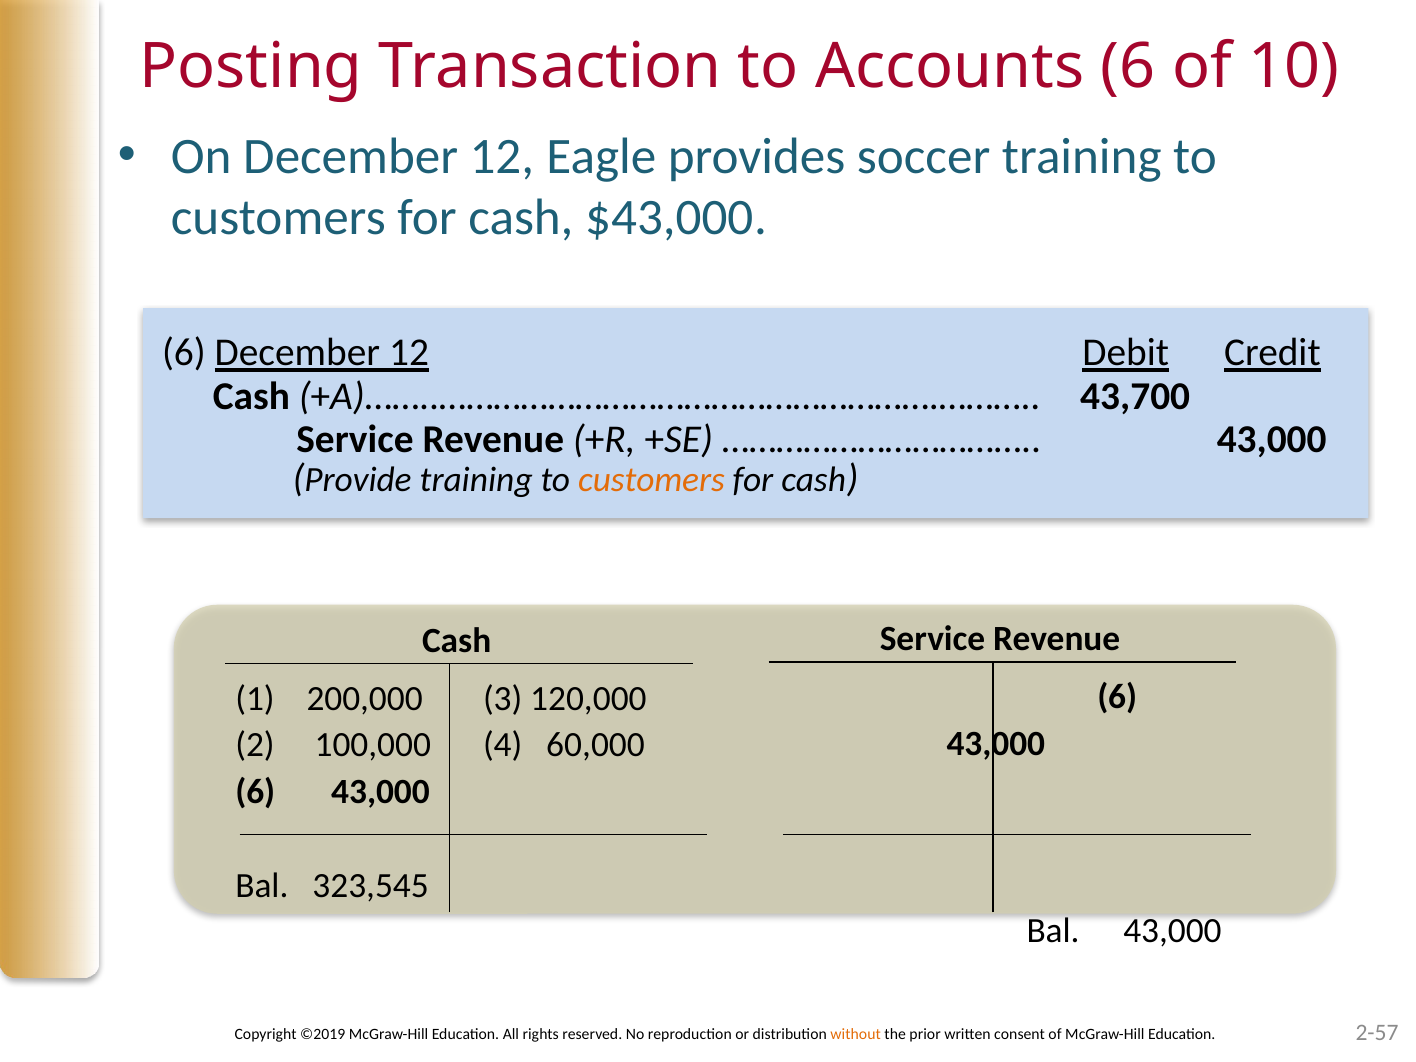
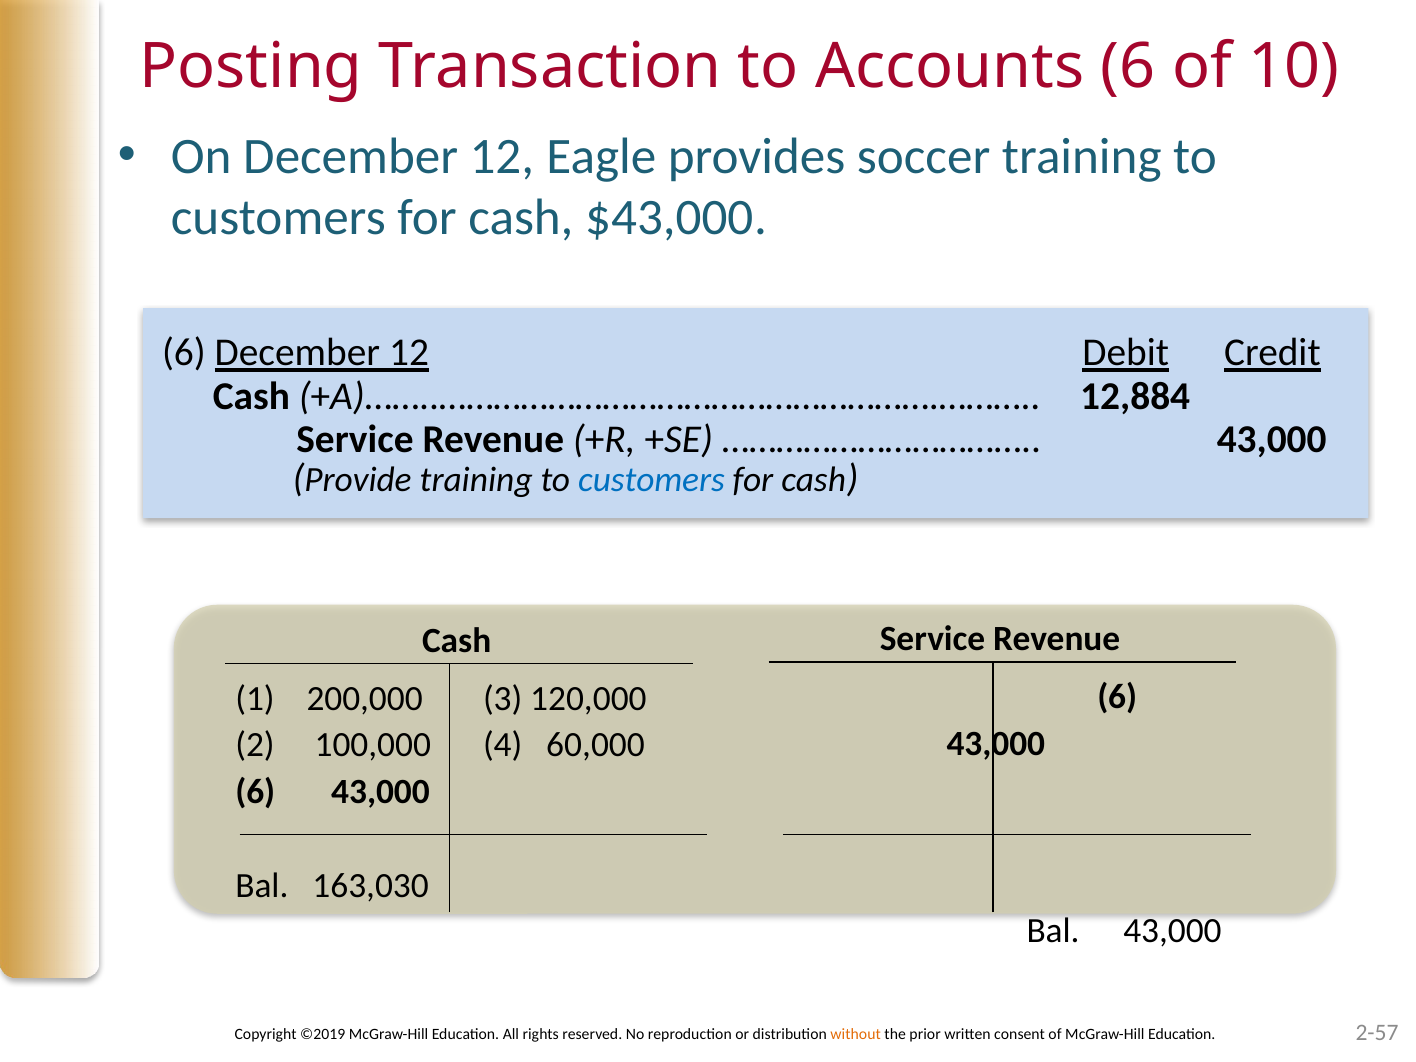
43,700: 43,700 -> 12,884 (1135, 396)
customers colour: orange -> blue (651, 479)
323,545: 323,545 -> 163,030 (371, 885)
